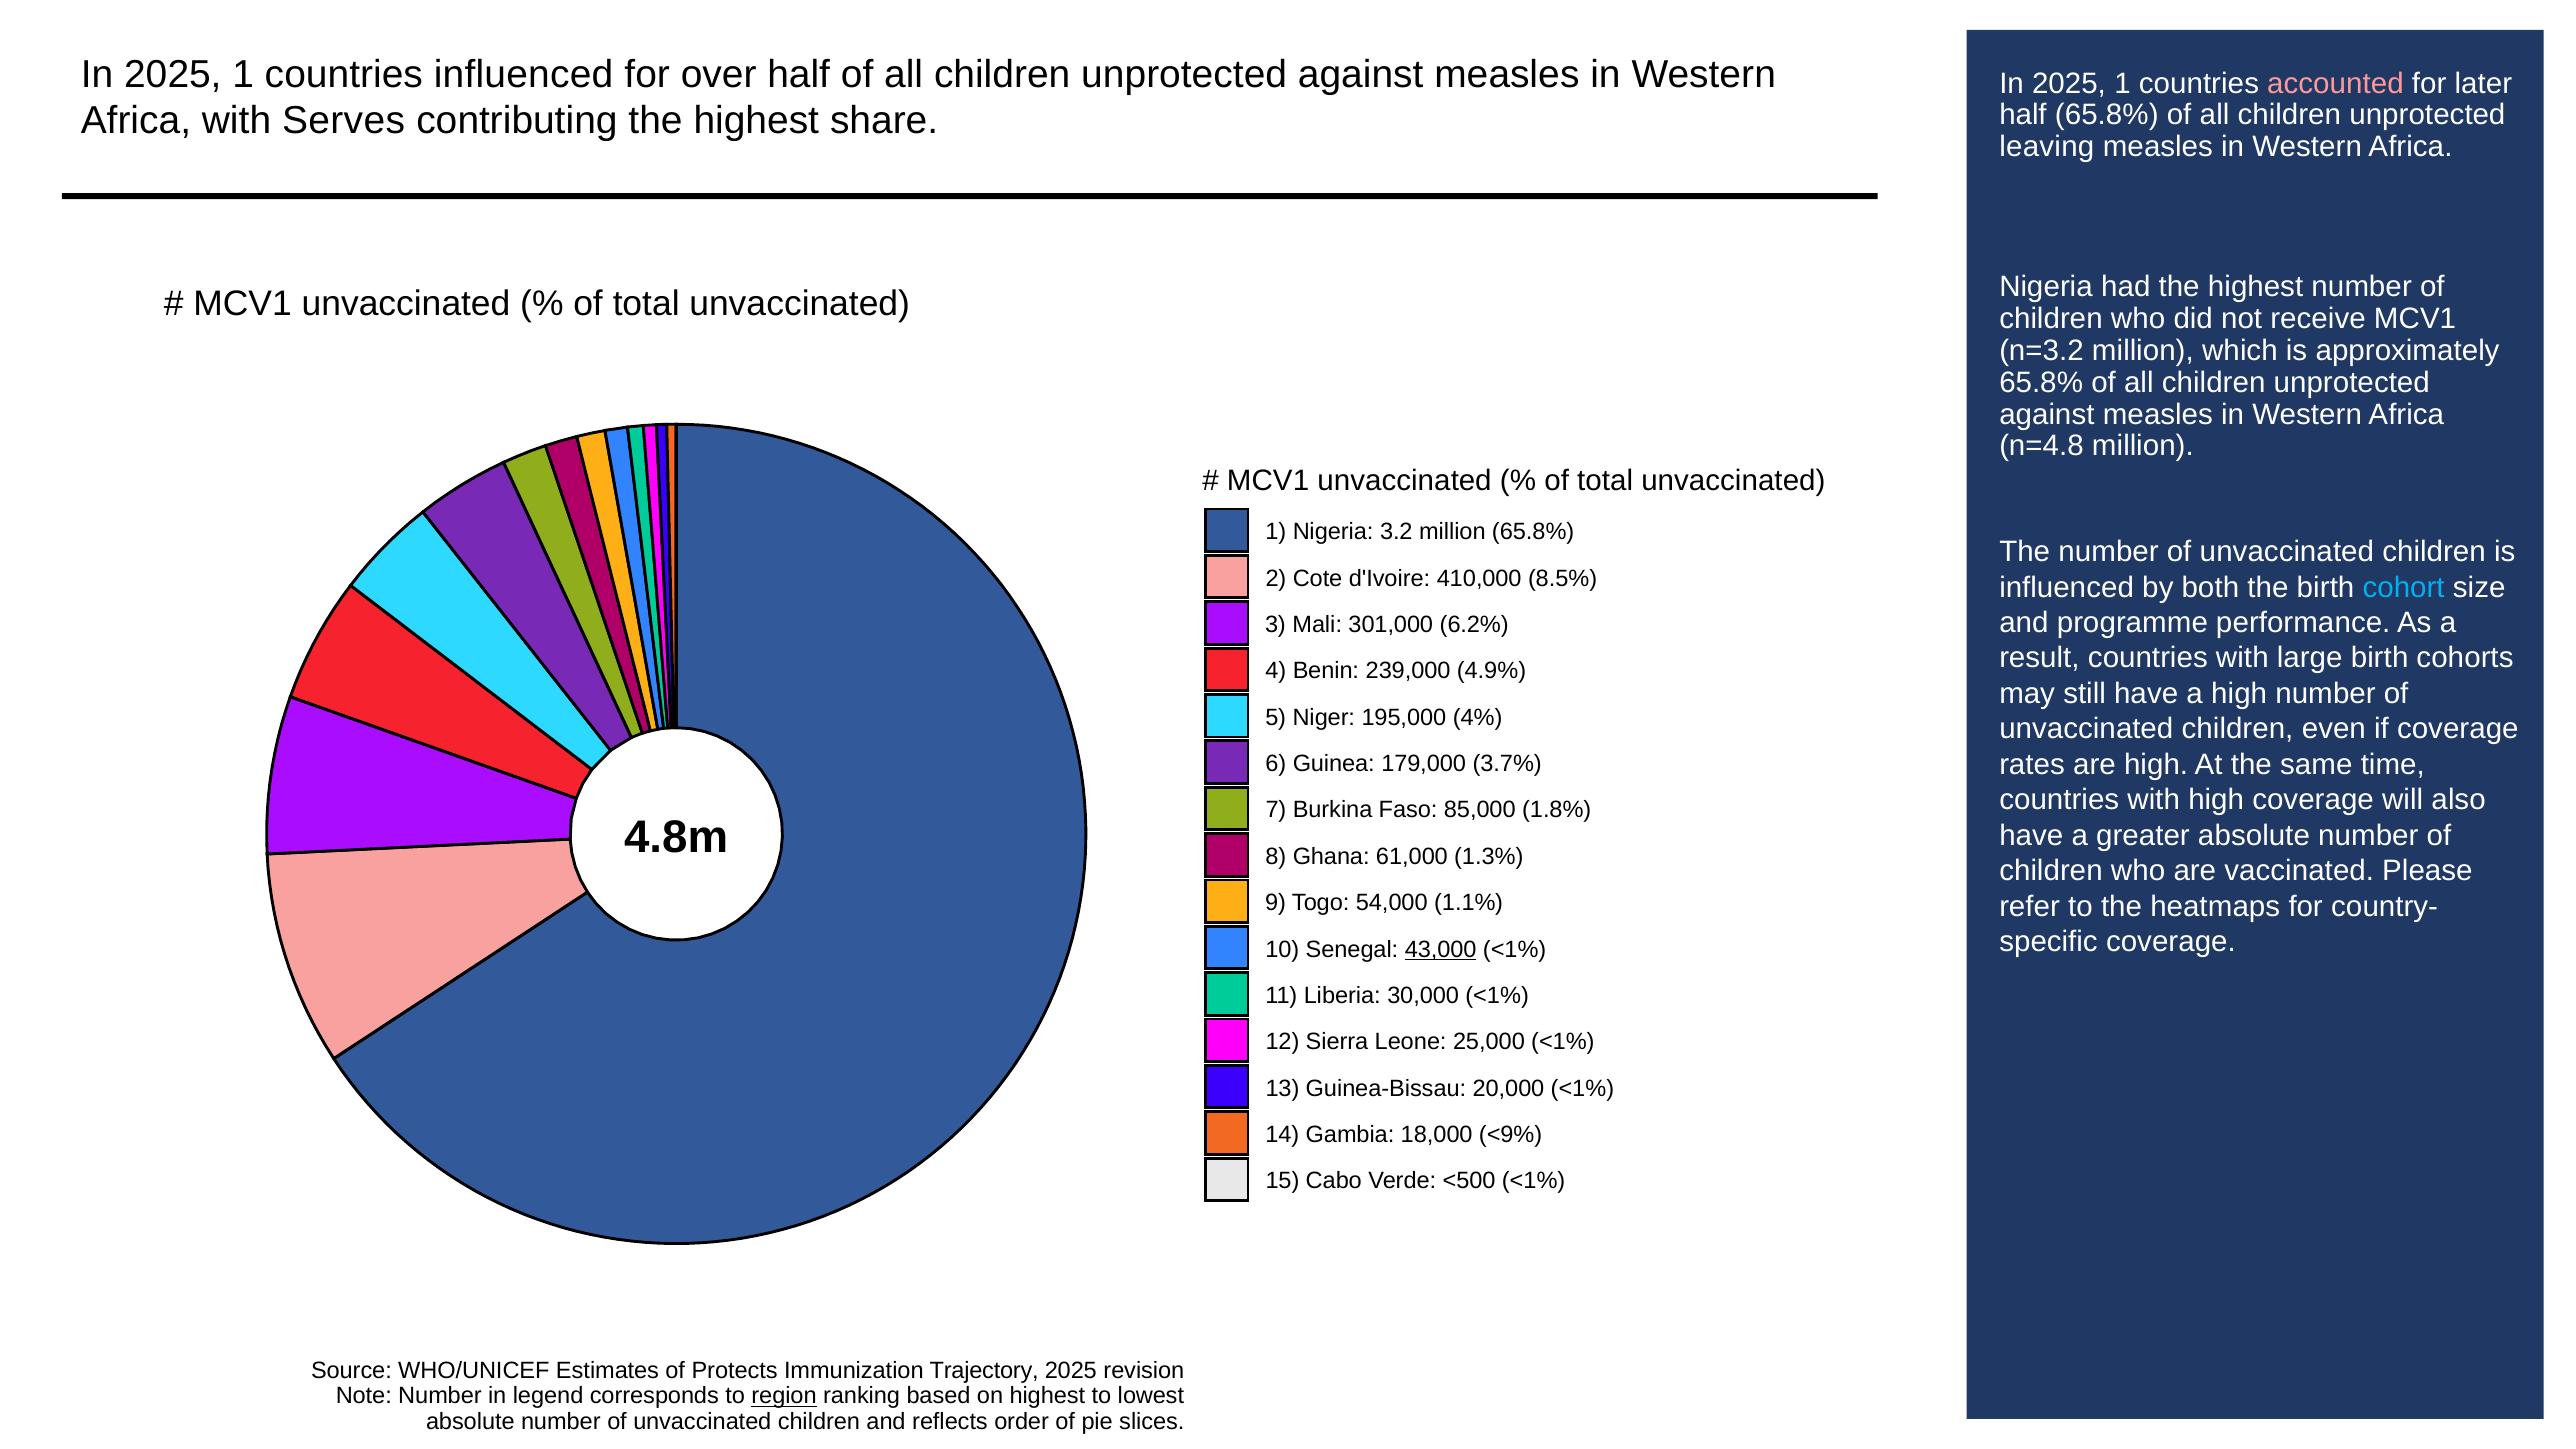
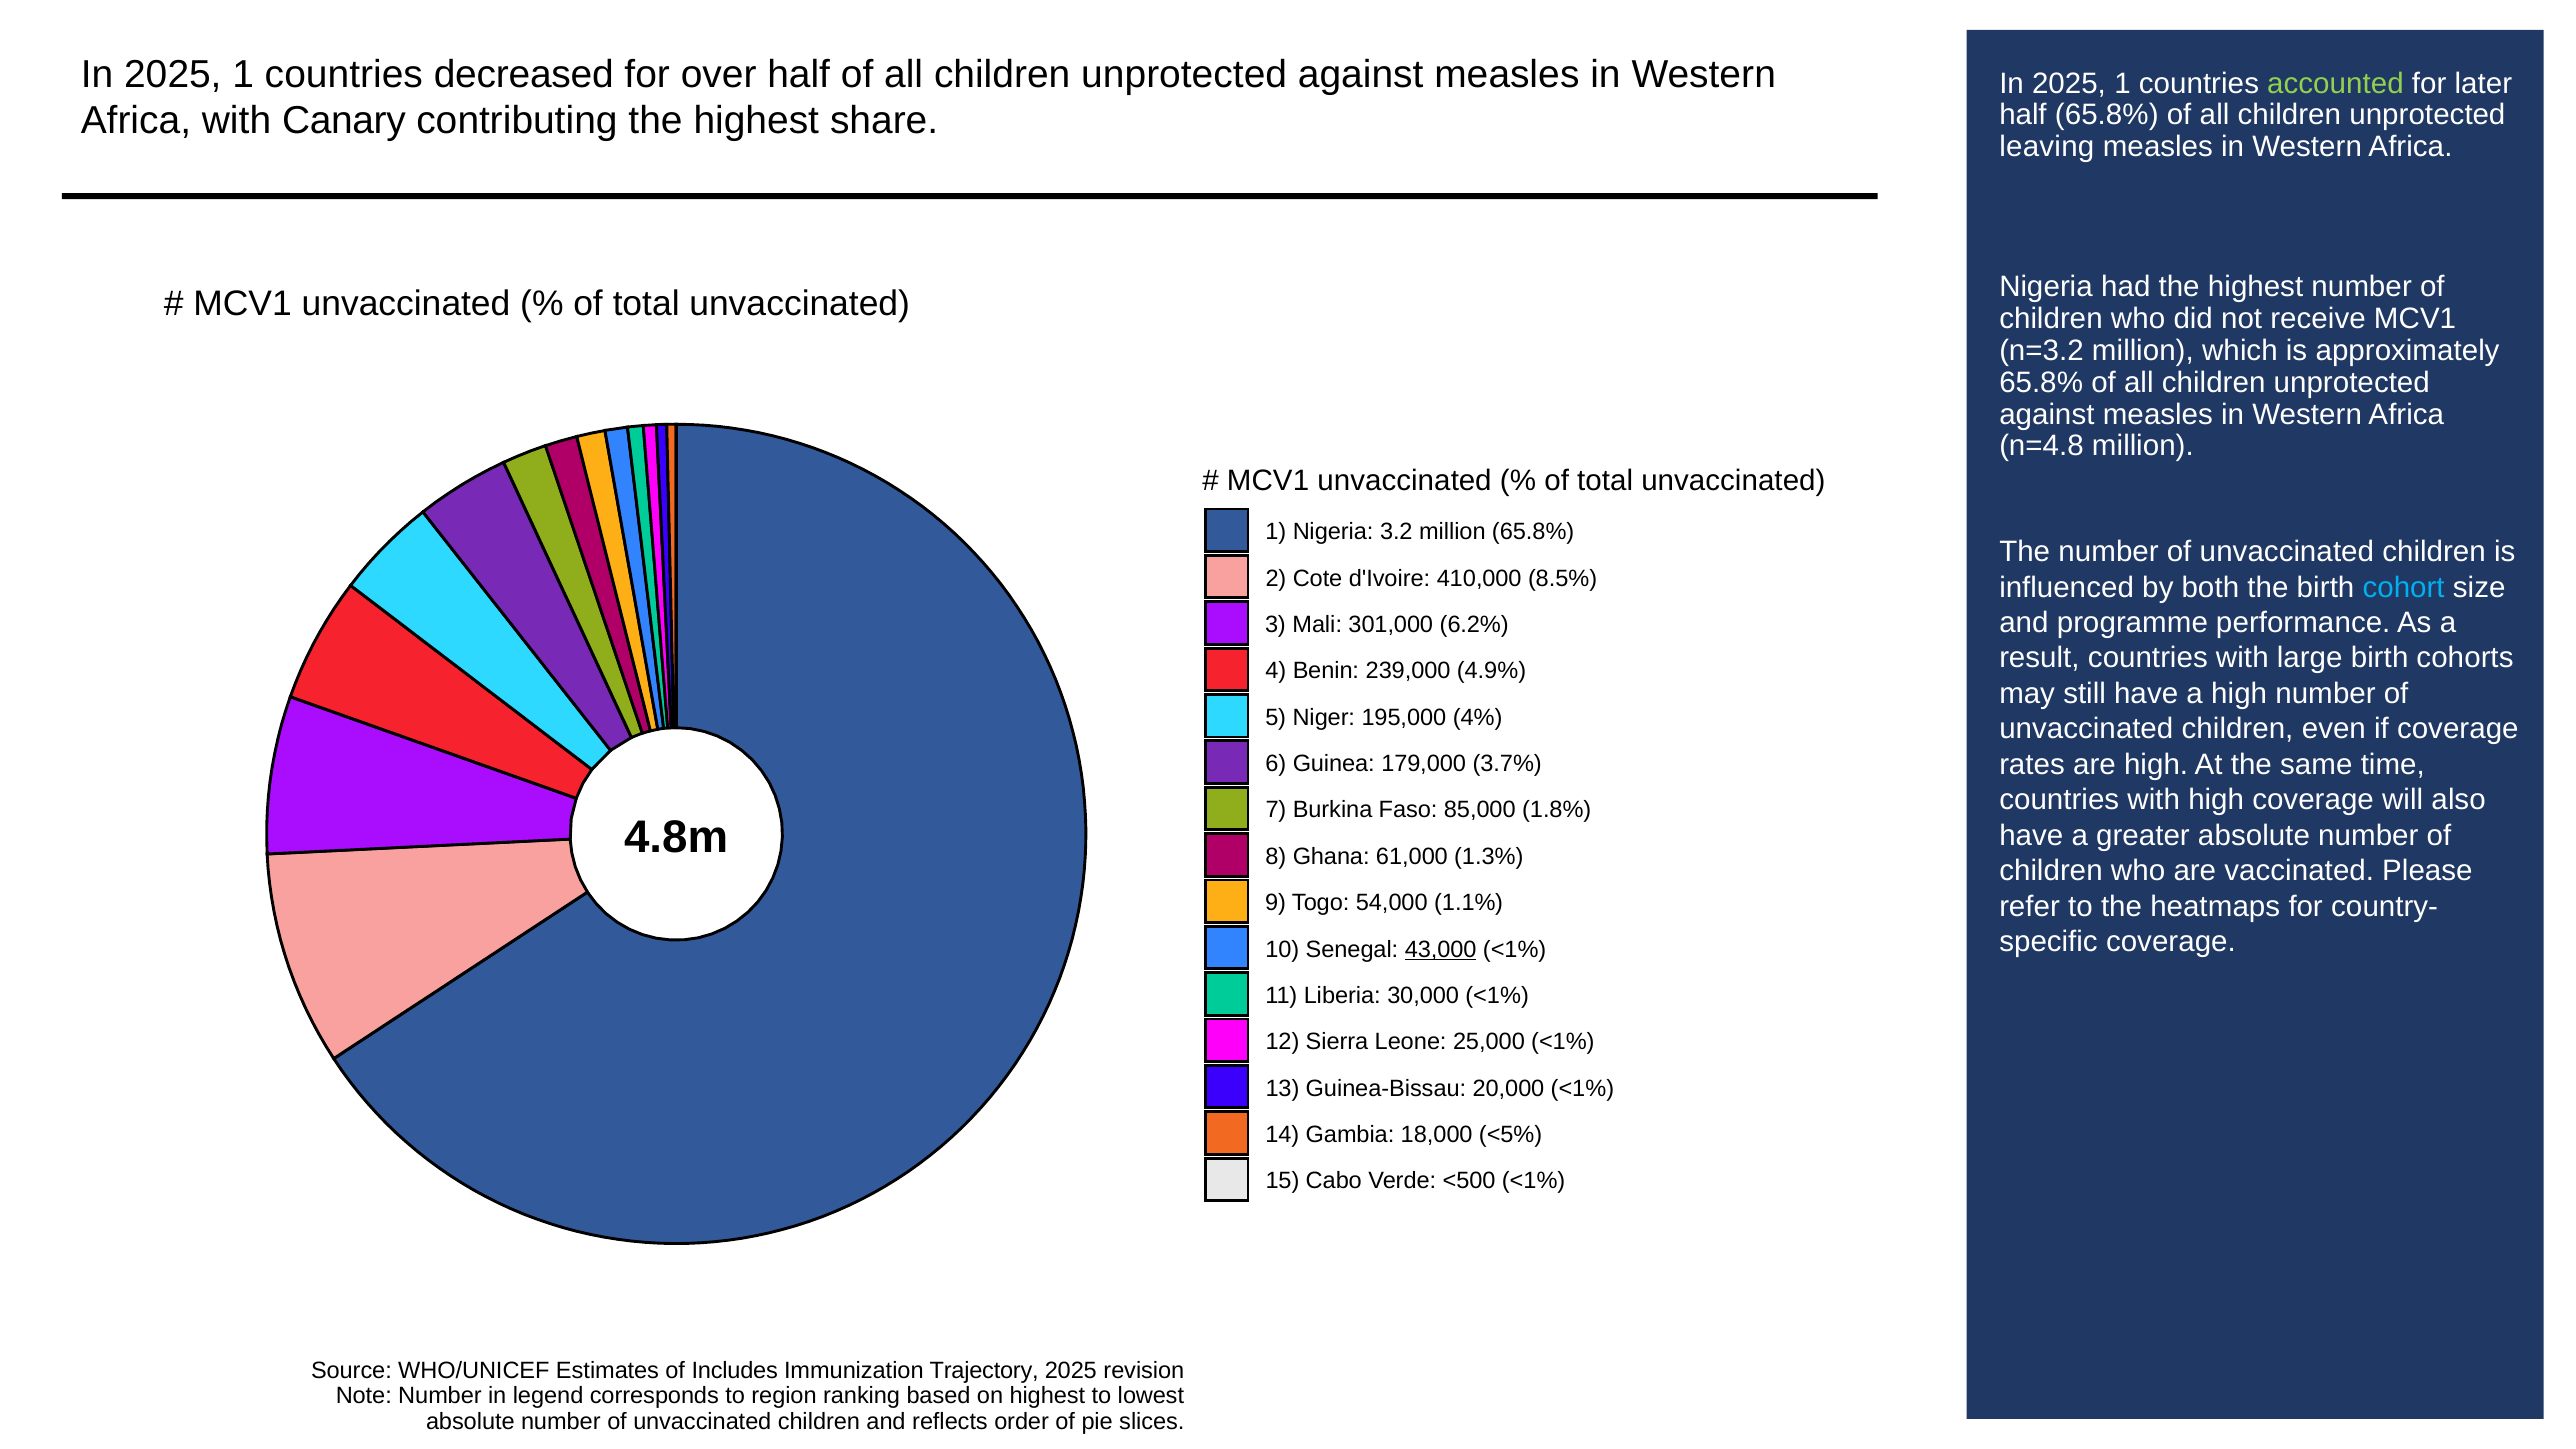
countries influenced: influenced -> decreased (524, 74)
accounted colour: pink -> light green (2335, 83)
Serves: Serves -> Canary (344, 121)
<9%: <9% -> <5% (1511, 1135)
Protects: Protects -> Includes (735, 1371)
region underline: present -> none (784, 1396)
